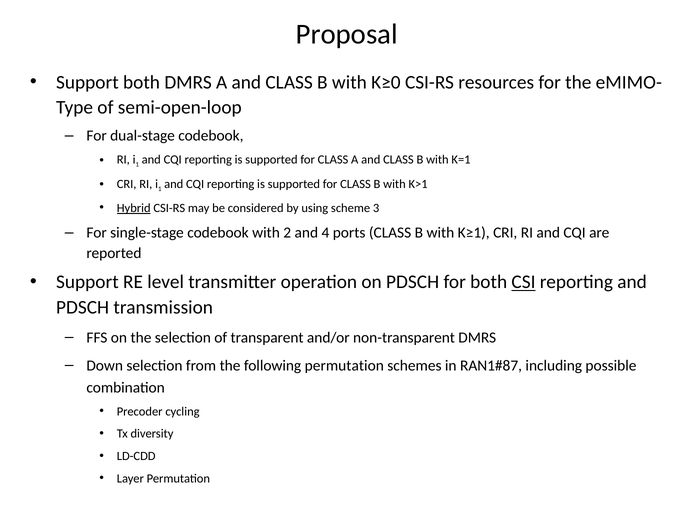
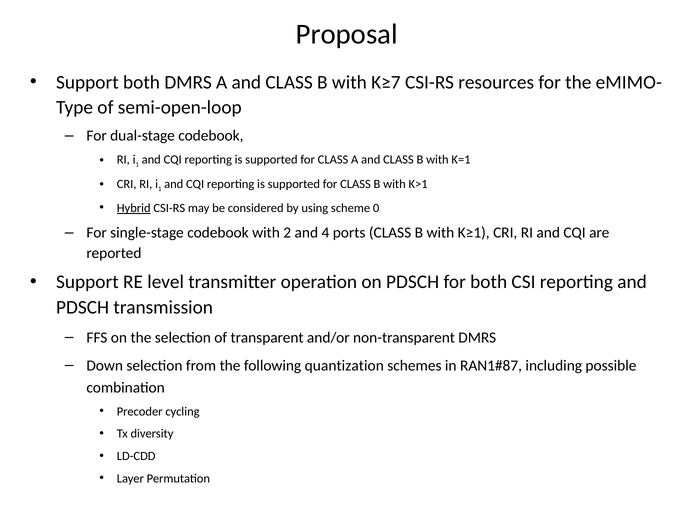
K≥0: K≥0 -> K≥7 (386, 82)
3: 3 -> 0 (376, 208)
CSI underline: present -> none (523, 282)
following permutation: permutation -> quantization (344, 366)
